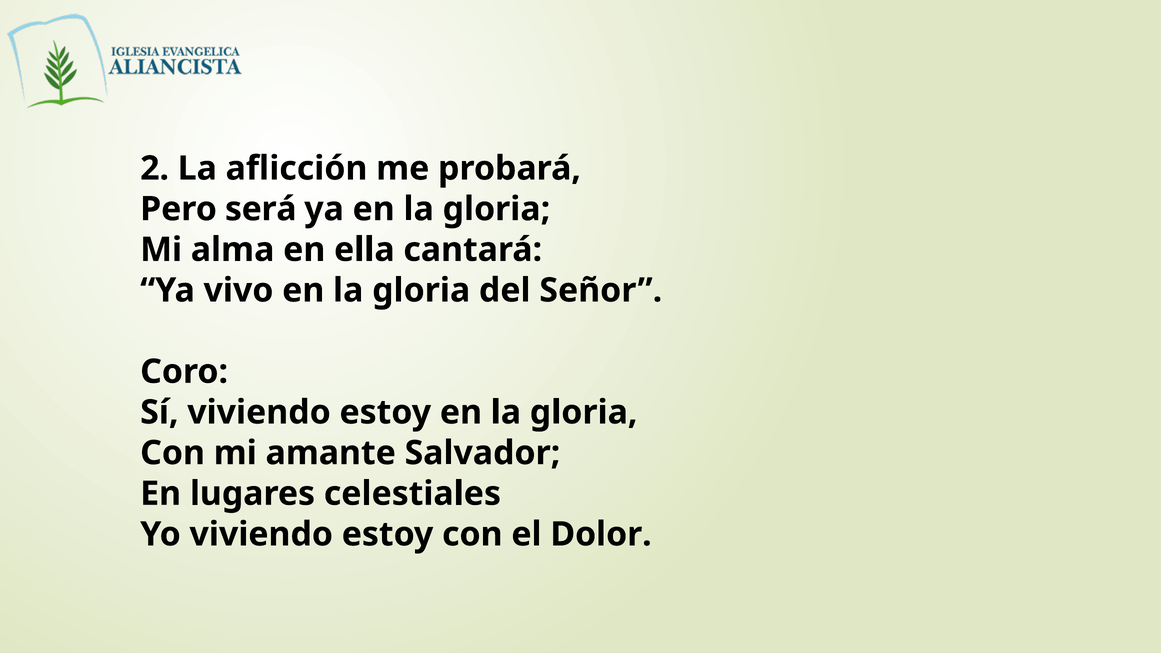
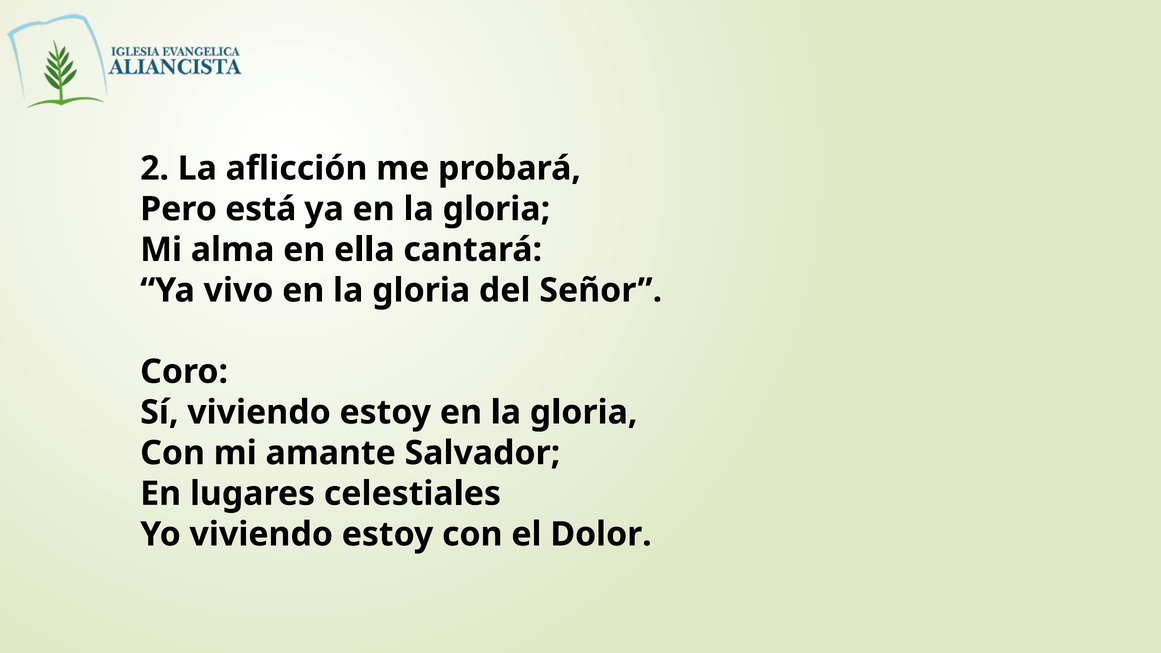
será: será -> está (261, 209)
